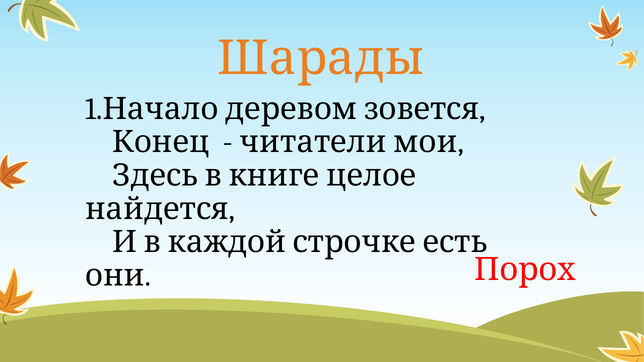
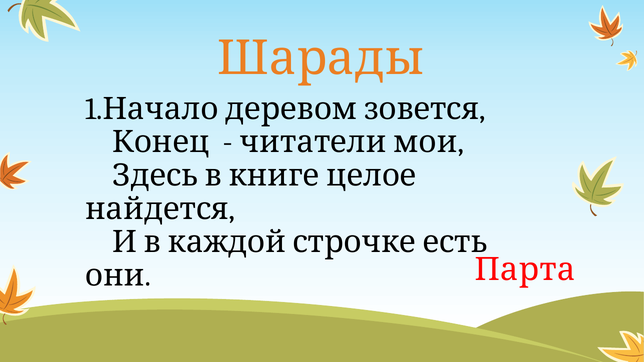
Порох: Порох -> Парта (525, 270)
